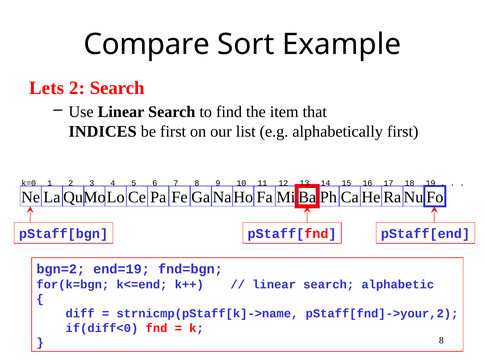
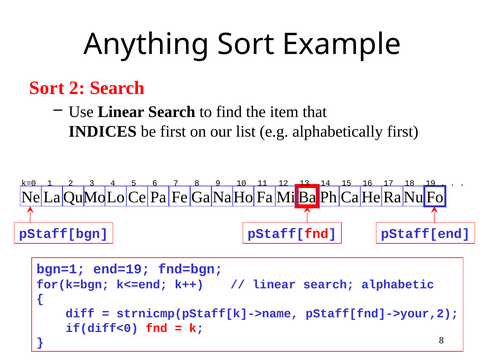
Compare: Compare -> Anything (146, 45)
Lets: Lets -> Sort (47, 88)
bgn=2: bgn=2 -> bgn=1 (61, 269)
